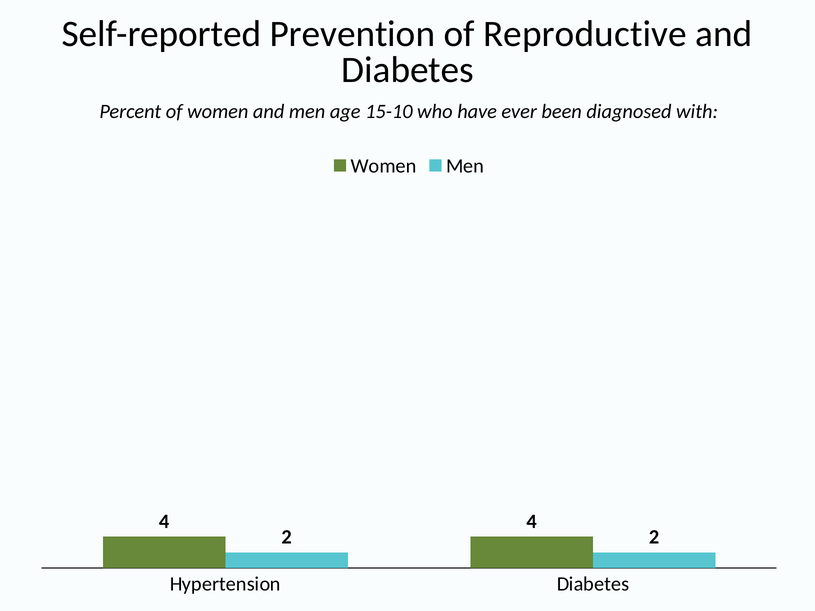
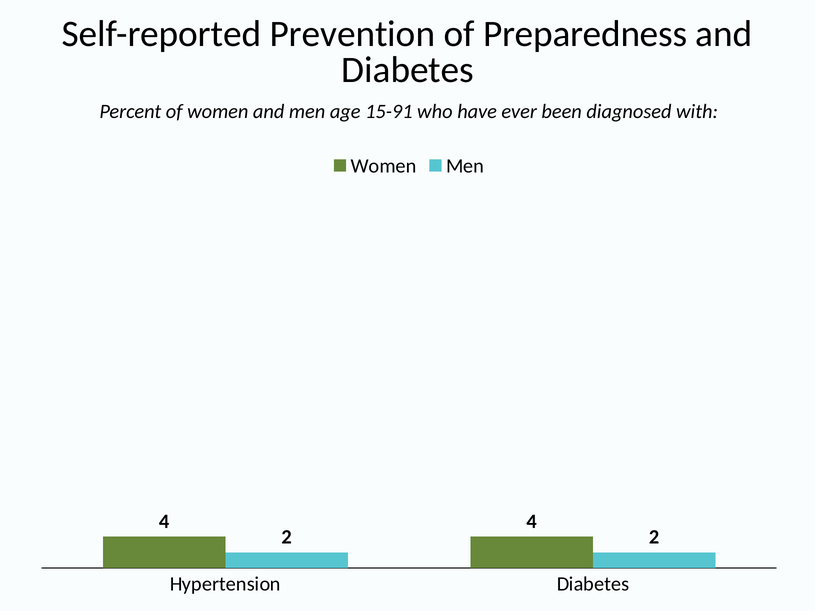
Reproductive: Reproductive -> Preparedness (585, 34)
15-10: 15-10 -> 15-91 (389, 112)
